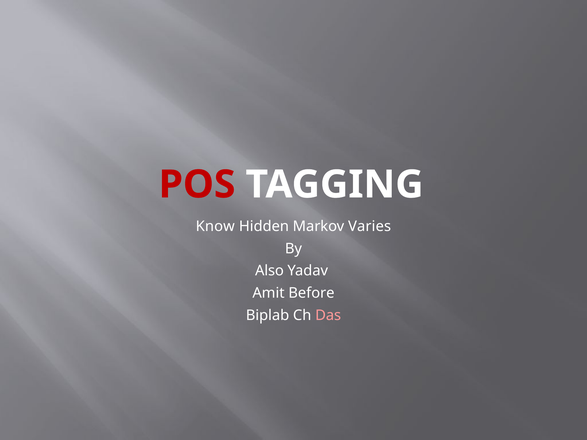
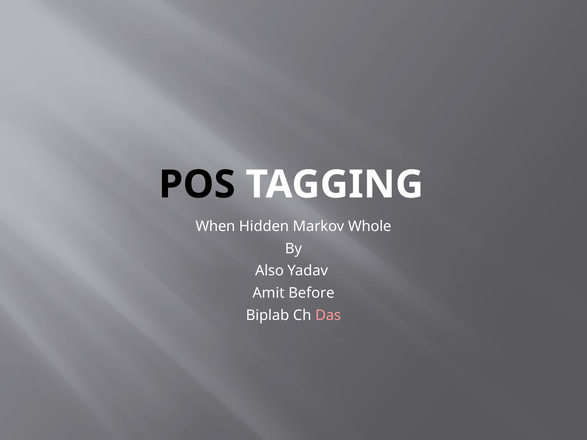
POS colour: red -> black (197, 185)
Know: Know -> When (215, 227)
Varies: Varies -> Whole (370, 227)
